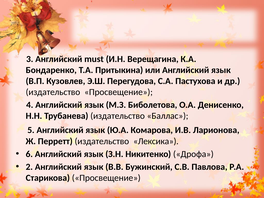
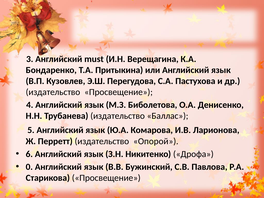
Лексика: Лексика -> Опорой (156, 141)
2: 2 -> 0 (29, 167)
